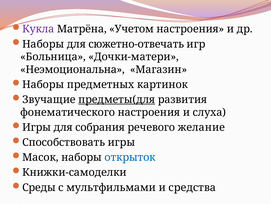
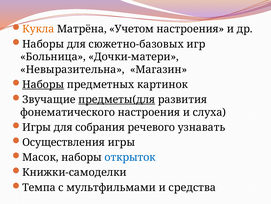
Кукла colour: purple -> orange (38, 29)
сюжетно-отвечать: сюжетно-отвечать -> сюжетно-базовых (136, 44)
Неэмоциональна: Неэмоциональна -> Невыразительна (72, 69)
Наборы underline: none -> present (43, 84)
желание: желание -> узнавать (201, 127)
Способствовать: Способствовать -> Осуществления (64, 142)
Среды: Среды -> Темпа (39, 187)
